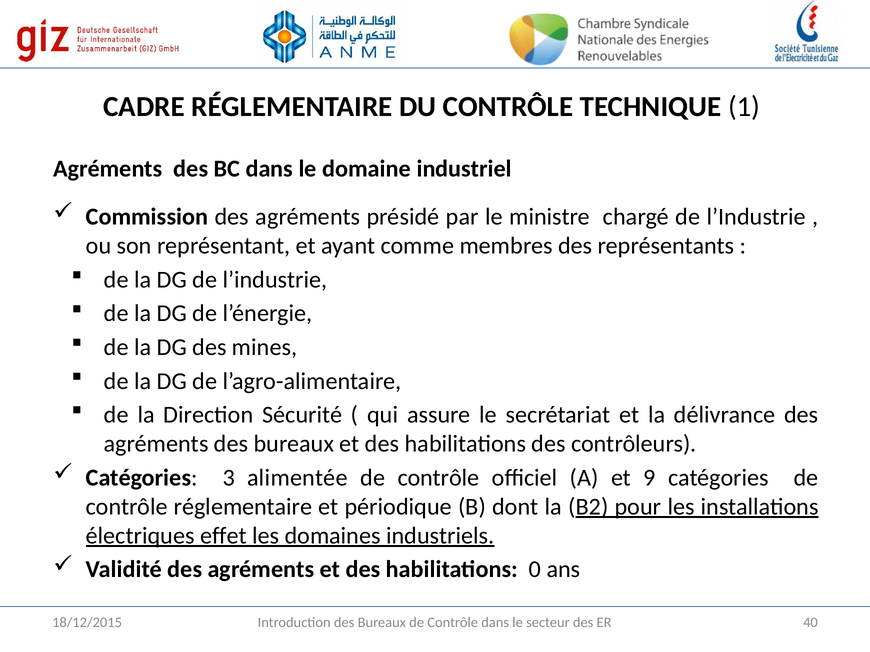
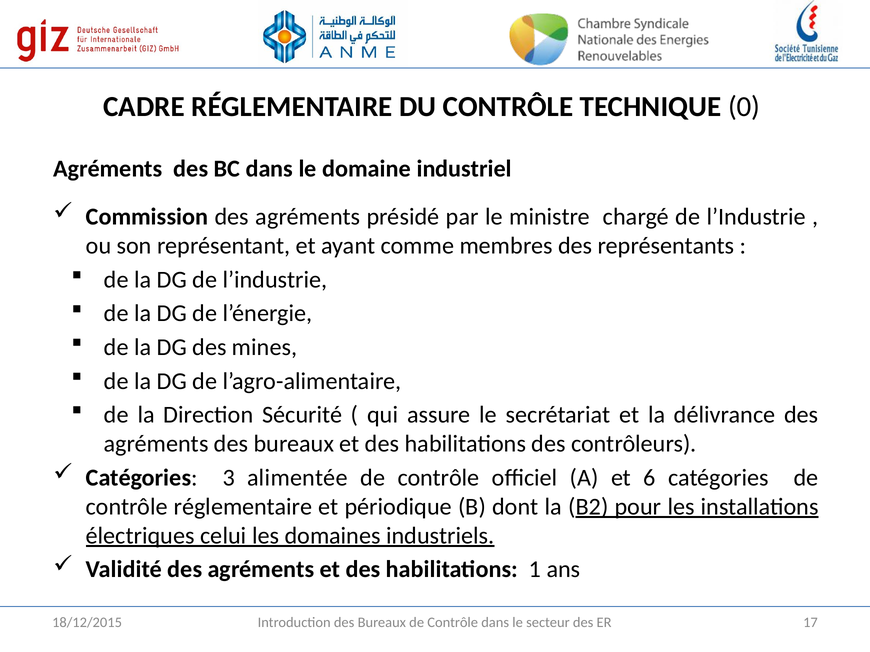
1: 1 -> 0 (744, 107)
9: 9 -> 6 (650, 478)
effet: effet -> celui (223, 536)
0: 0 -> 1 (535, 570)
40: 40 -> 17 (810, 623)
